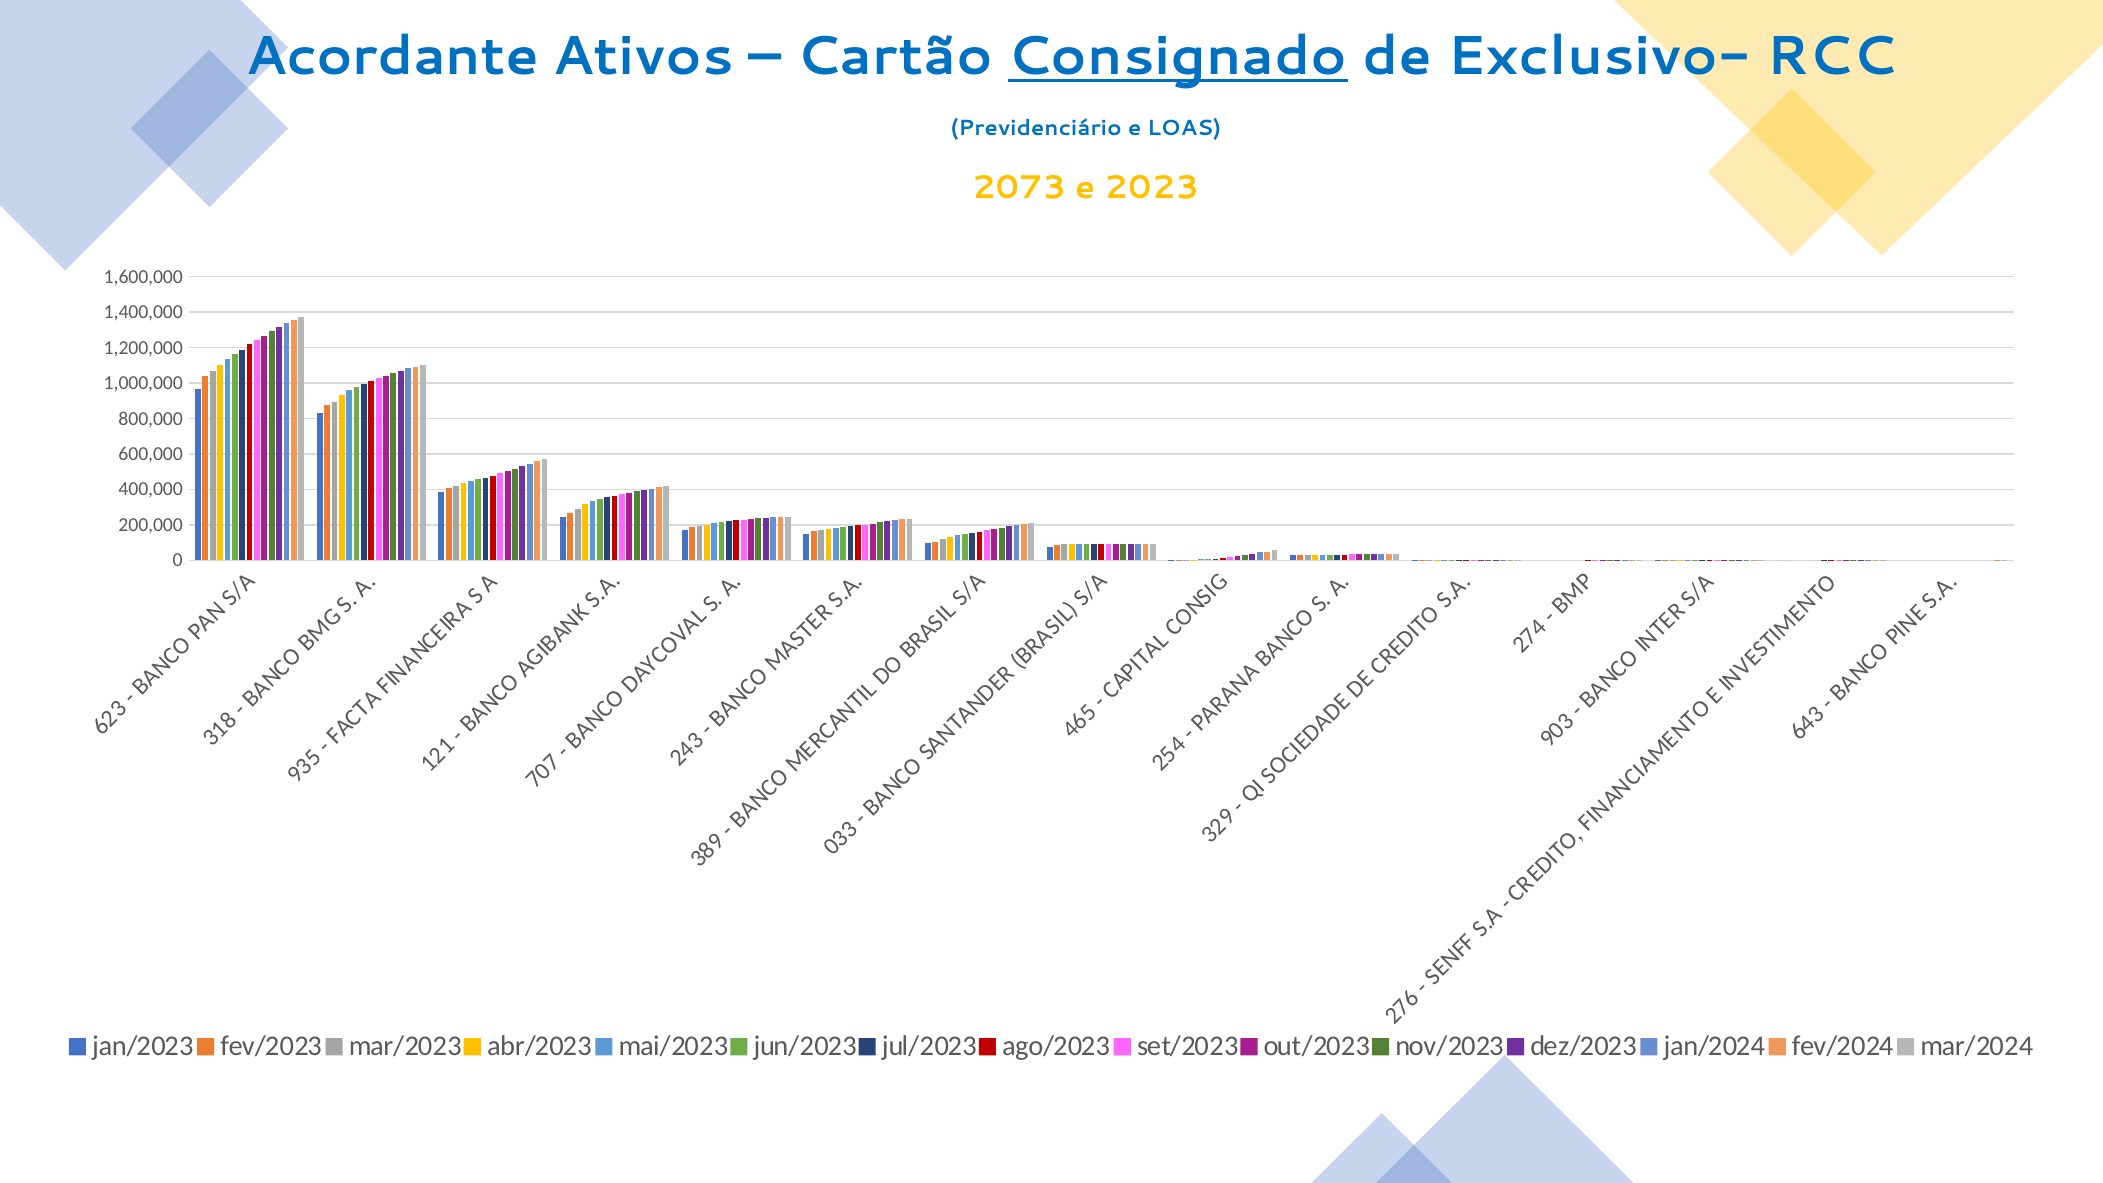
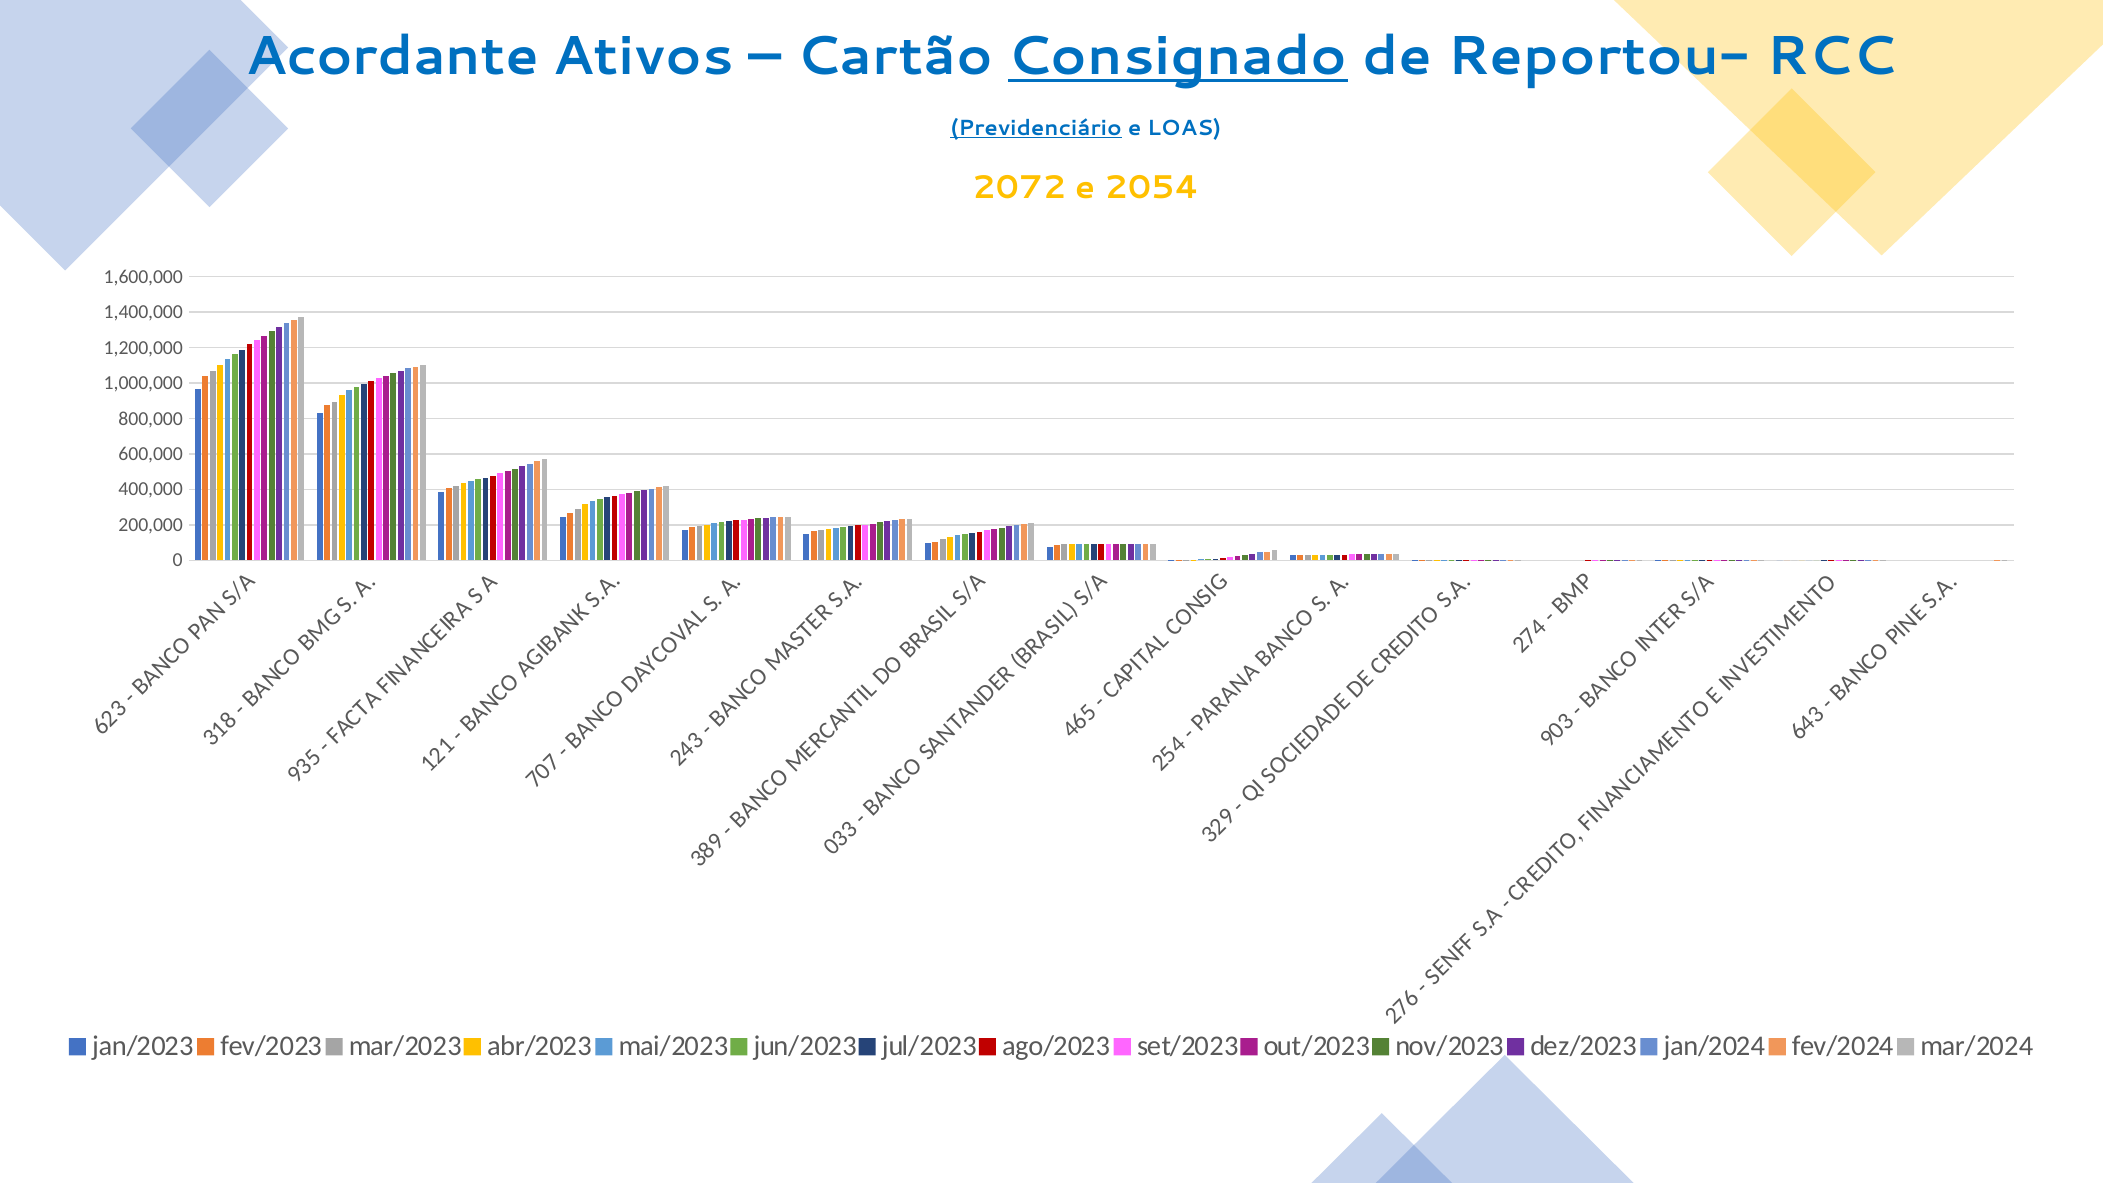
Exclusivo-: Exclusivo- -> Reportou- (1599, 57)
Previdenciário underline: none -> present (1036, 128)
2073: 2073 -> 2072 (1019, 188)
2023: 2023 -> 2054 (1152, 188)
